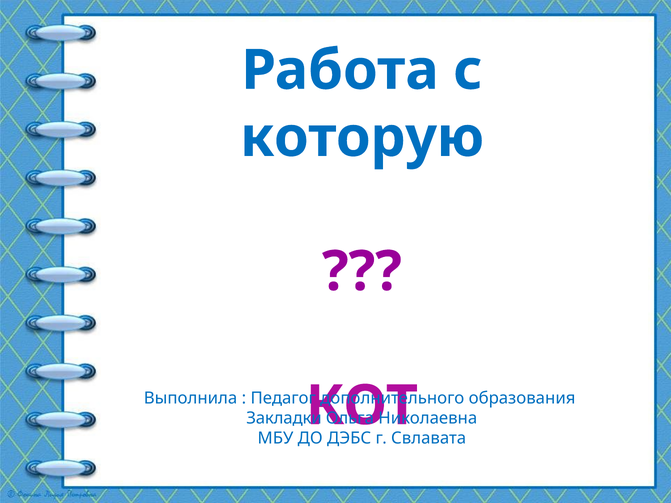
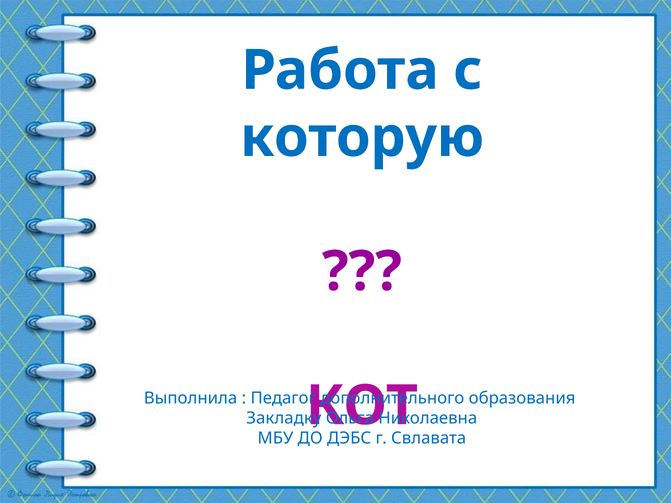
Закладки: Закладки -> Закладку (284, 418)
